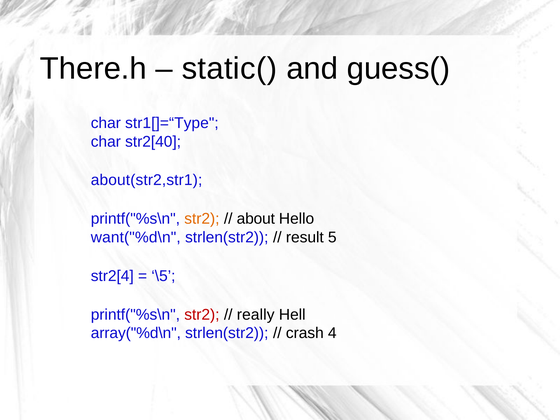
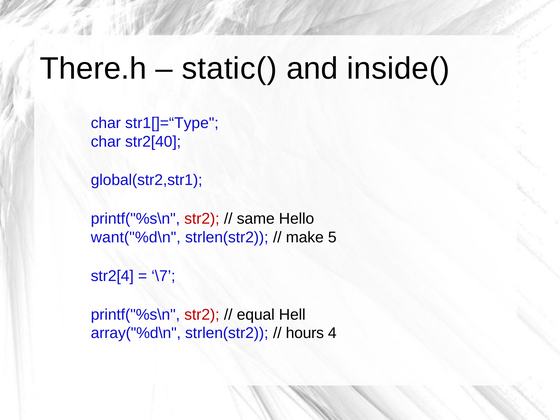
guess(: guess( -> inside( (398, 69)
about(str2,str1: about(str2,str1 -> global(str2,str1 (147, 180)
str2 colour: orange -> red (202, 219)
about: about -> same (256, 219)
result: result -> make (305, 237)
\5: \5 -> \7 (163, 276)
really: really -> equal (256, 315)
crash: crash -> hours (305, 333)
